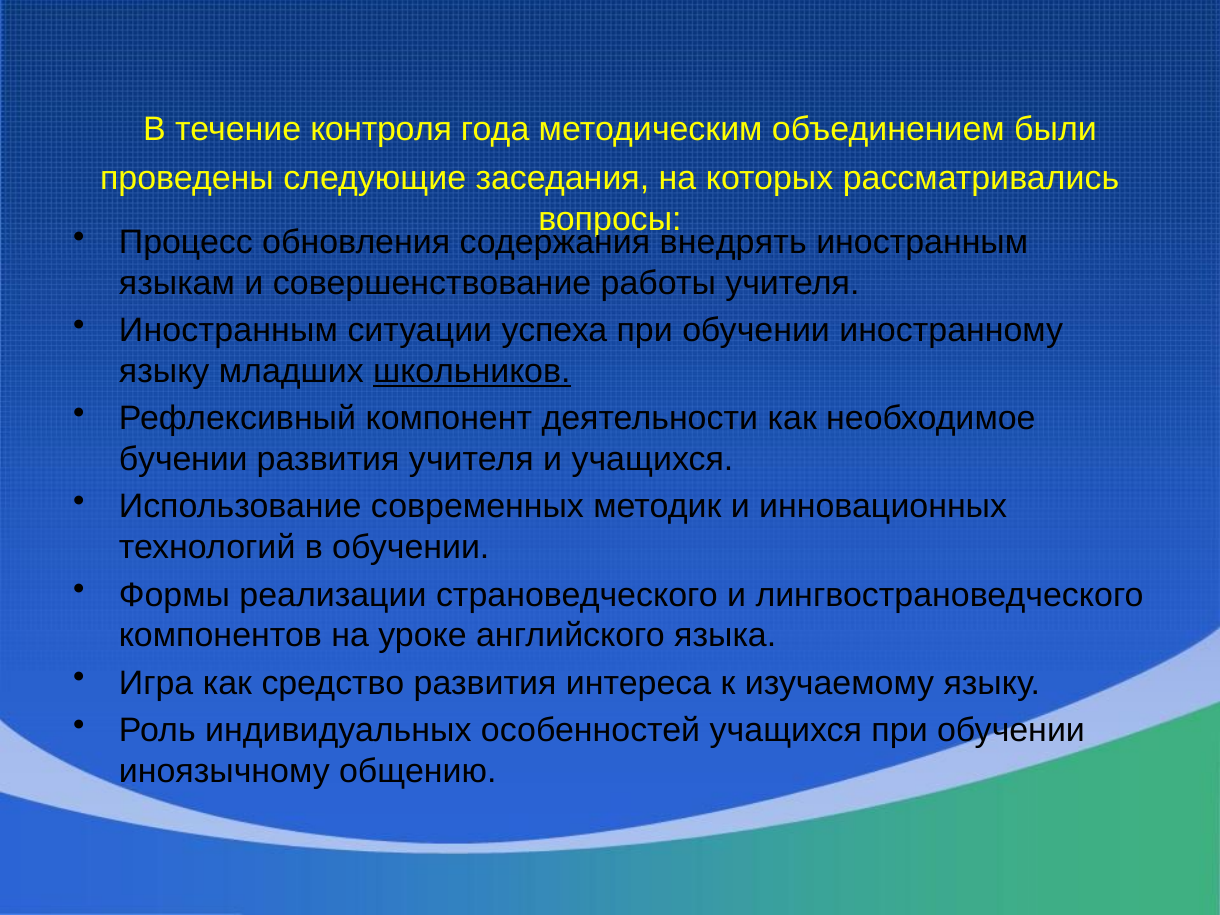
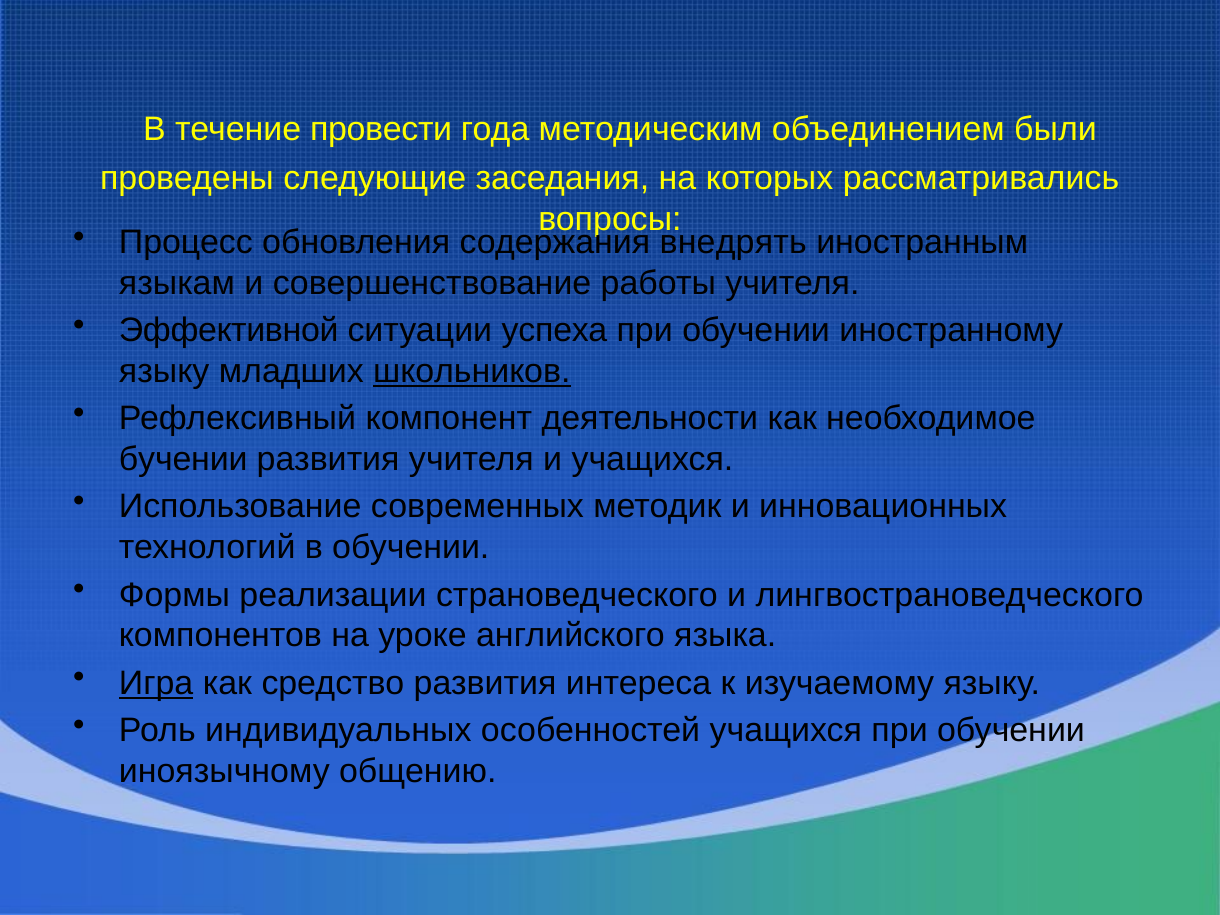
контроля: контроля -> провести (381, 130)
Иностранным: Иностранным -> Эффективной (229, 330)
Игра underline: none -> present (156, 683)
